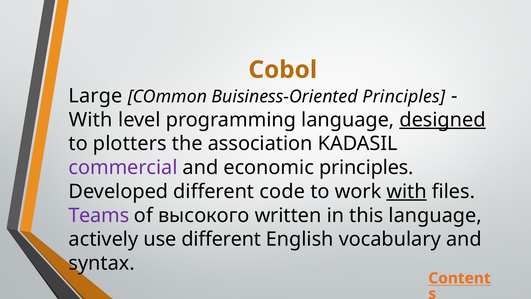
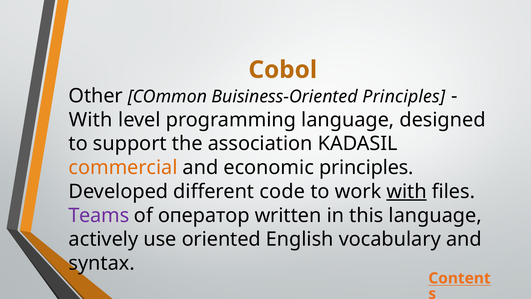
Large: Large -> Other (96, 96)
designed underline: present -> none (443, 120)
plotters: plotters -> support (130, 144)
commercial colour: purple -> orange (123, 167)
высокого: высокого -> оператор (204, 215)
use different: different -> oriented (221, 239)
